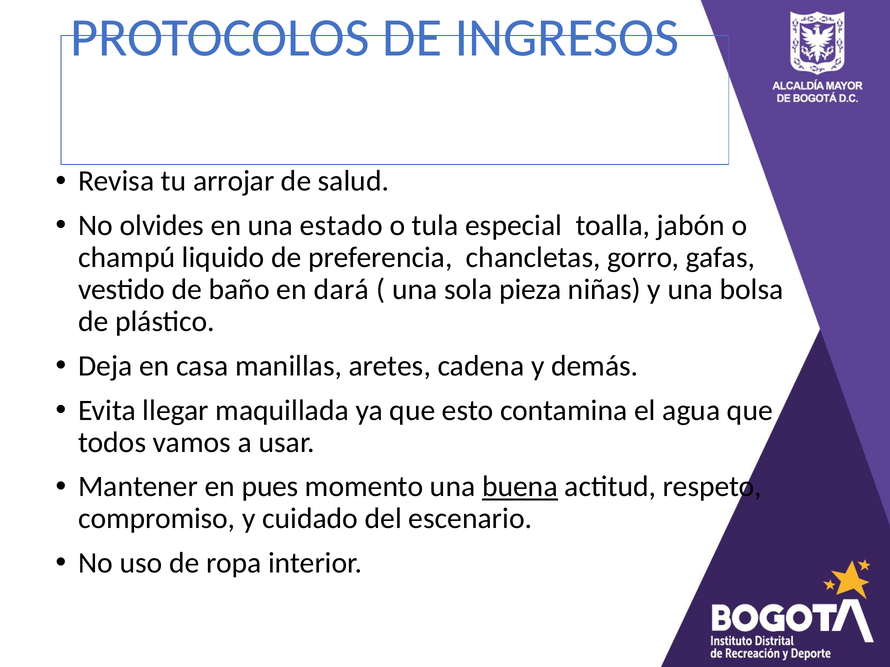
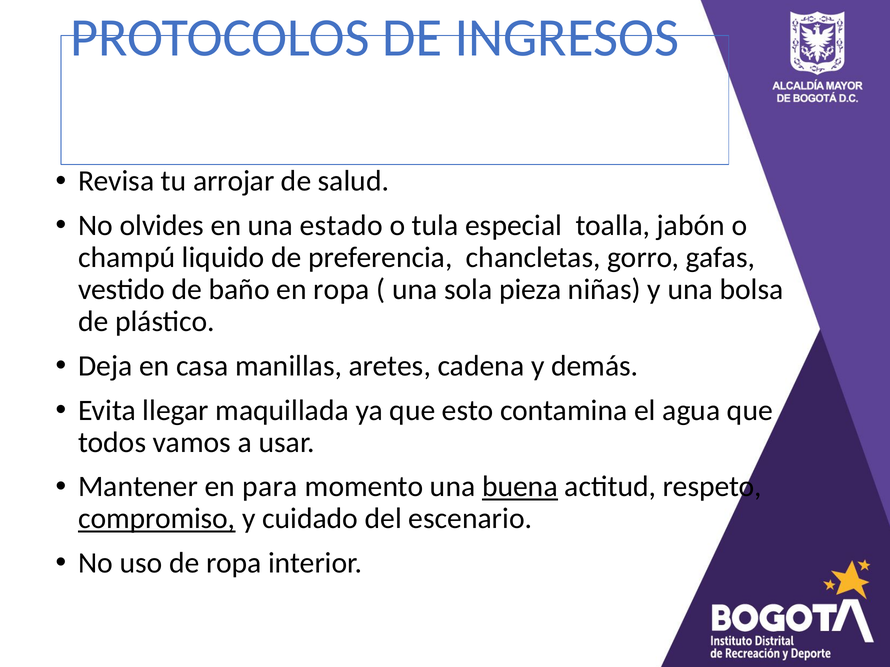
en dará: dará -> ropa (342, 290)
pues: pues -> para (270, 487)
compromiso underline: none -> present (157, 519)
